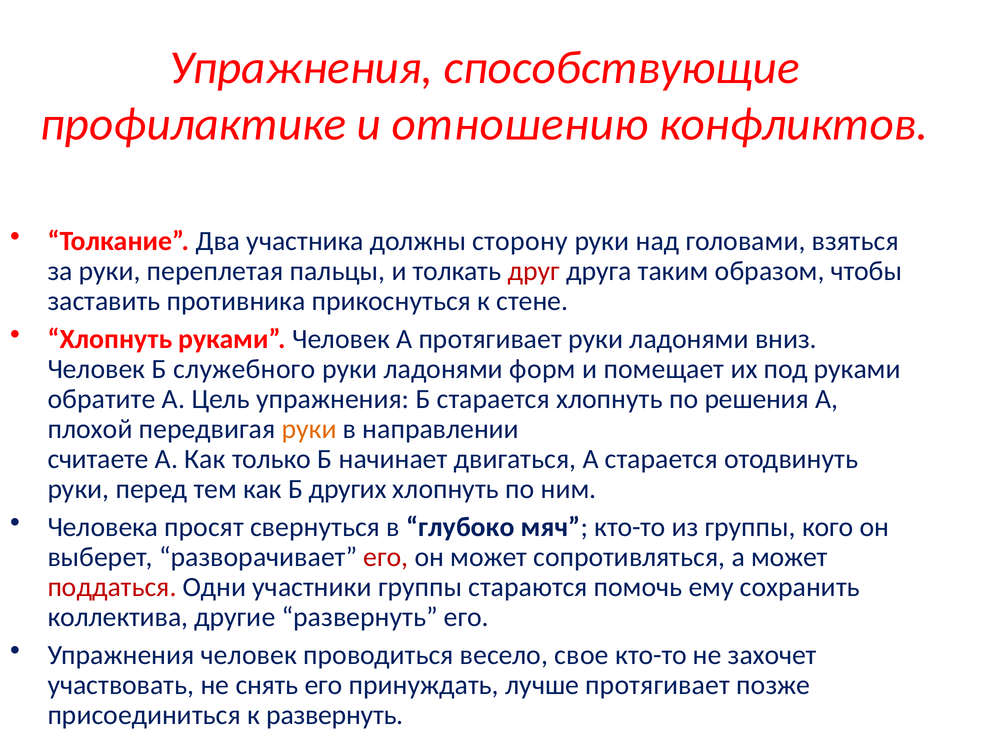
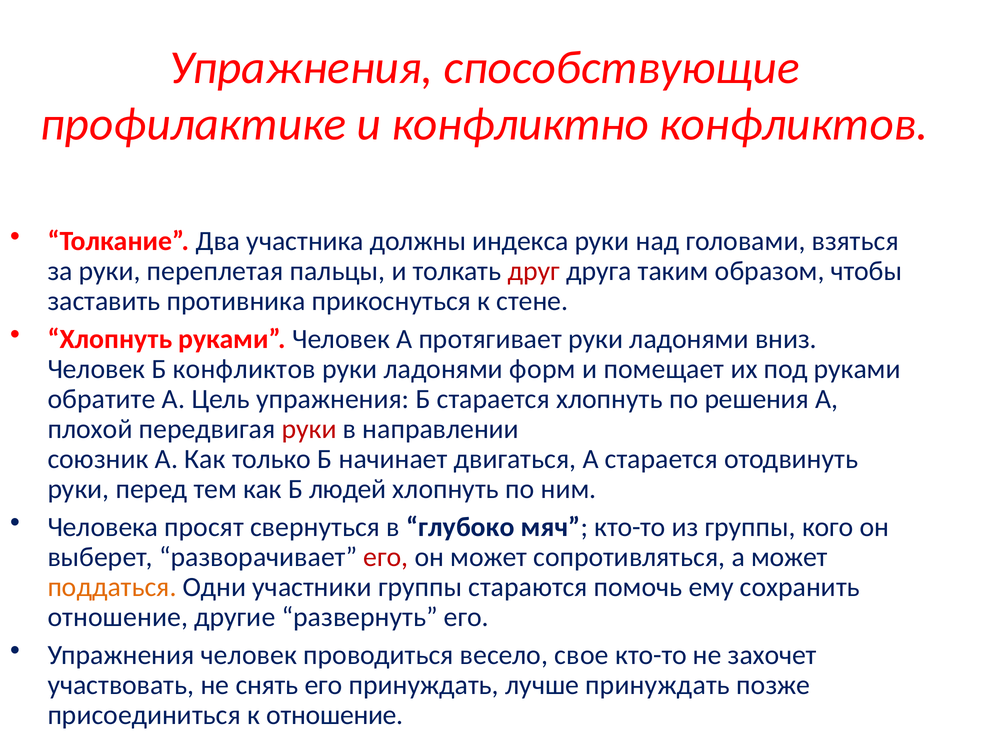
отношению: отношению -> конфликтно (520, 124)
сторону: сторону -> индекса (520, 241)
Б служебного: служебного -> конфликтов (244, 369)
руки colour: orange -> red (309, 429)
считаете: считаете -> союзник (98, 459)
других: других -> людей (348, 489)
поддаться colour: red -> orange (112, 587)
коллектива: коллектива -> отношение (118, 617)
лучше протягивает: протягивает -> принуждать (658, 685)
к развернуть: развернуть -> отношение (335, 715)
